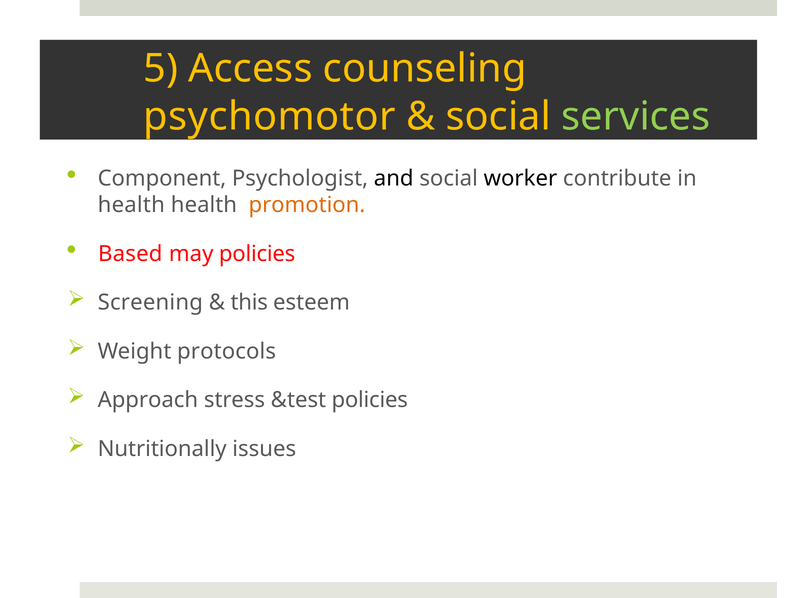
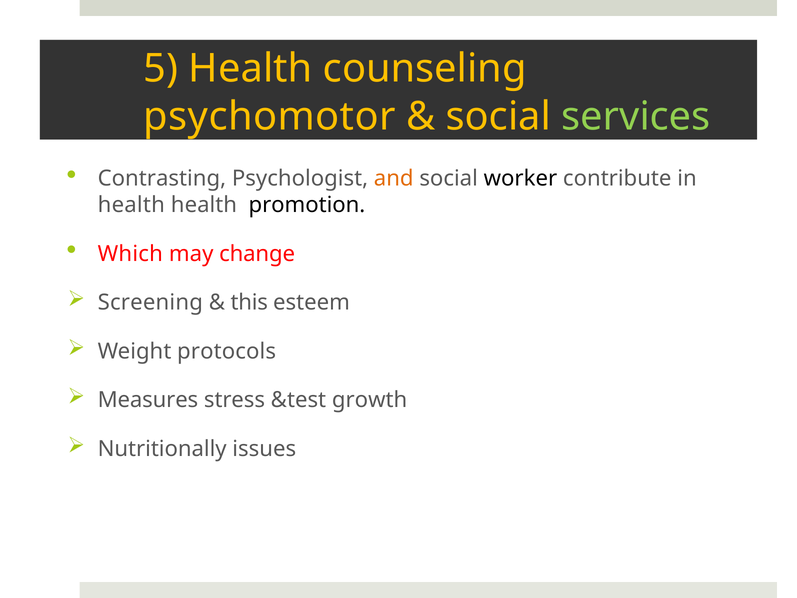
5 Access: Access -> Health (250, 69)
Component: Component -> Contrasting (162, 178)
and colour: black -> orange (394, 178)
promotion colour: orange -> black (307, 205)
Based: Based -> Which (130, 254)
may policies: policies -> change (257, 254)
Approach: Approach -> Measures (148, 400)
&test policies: policies -> growth (370, 400)
